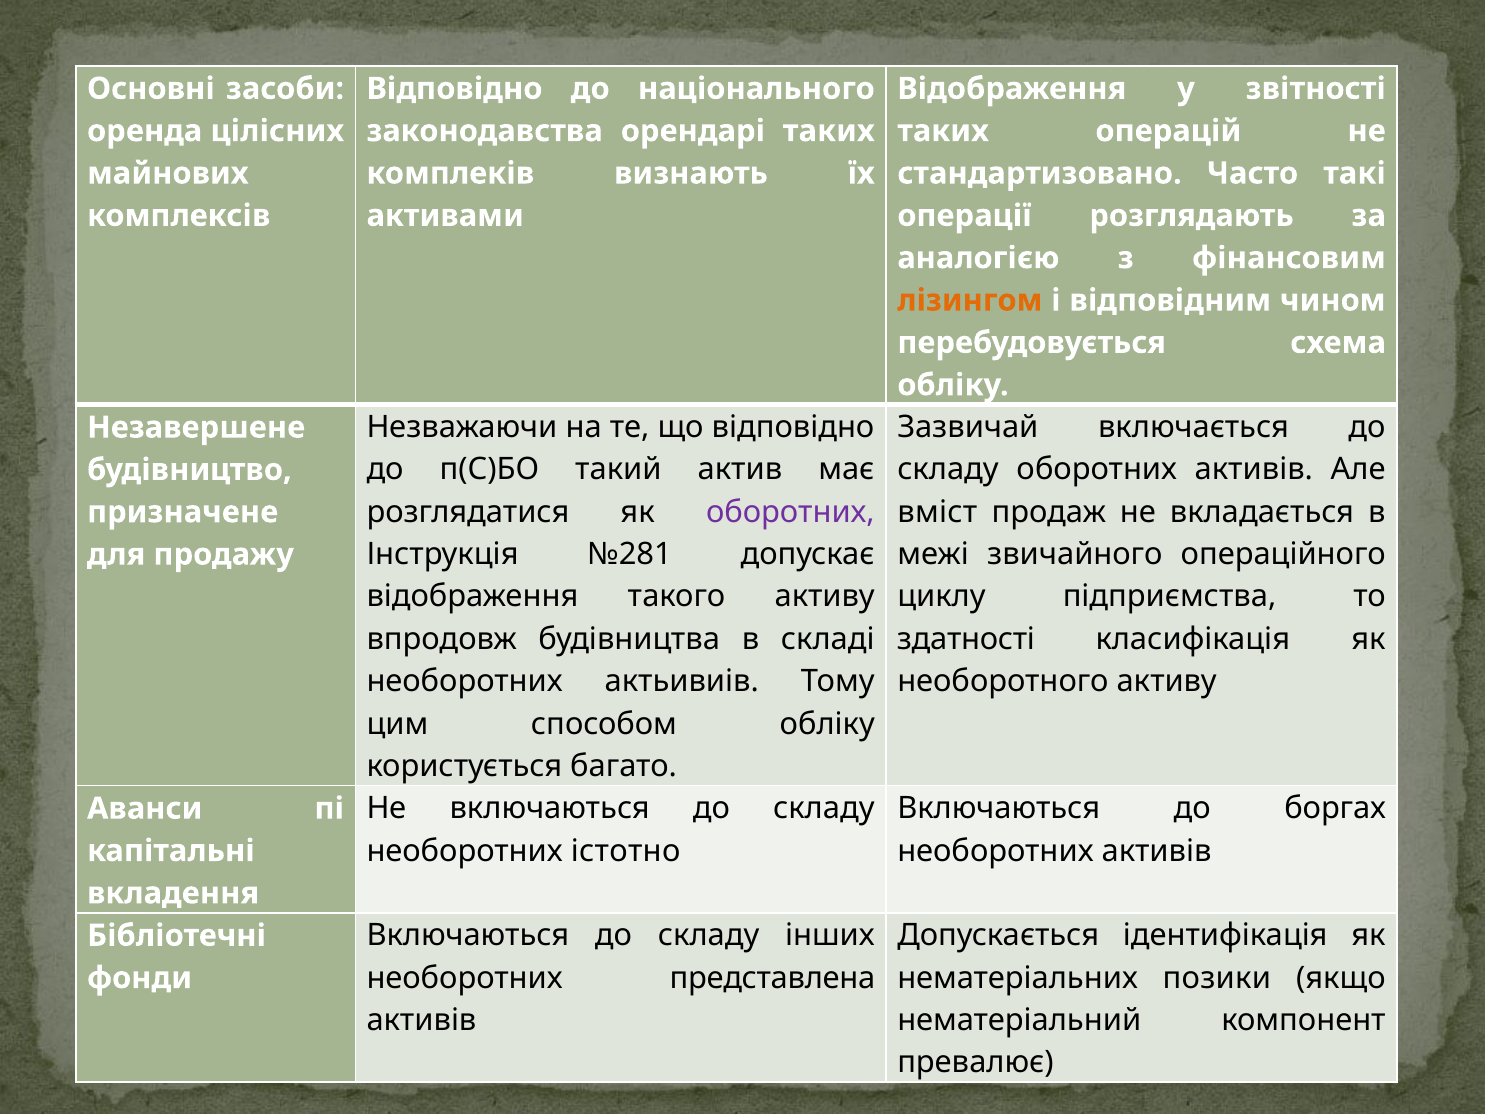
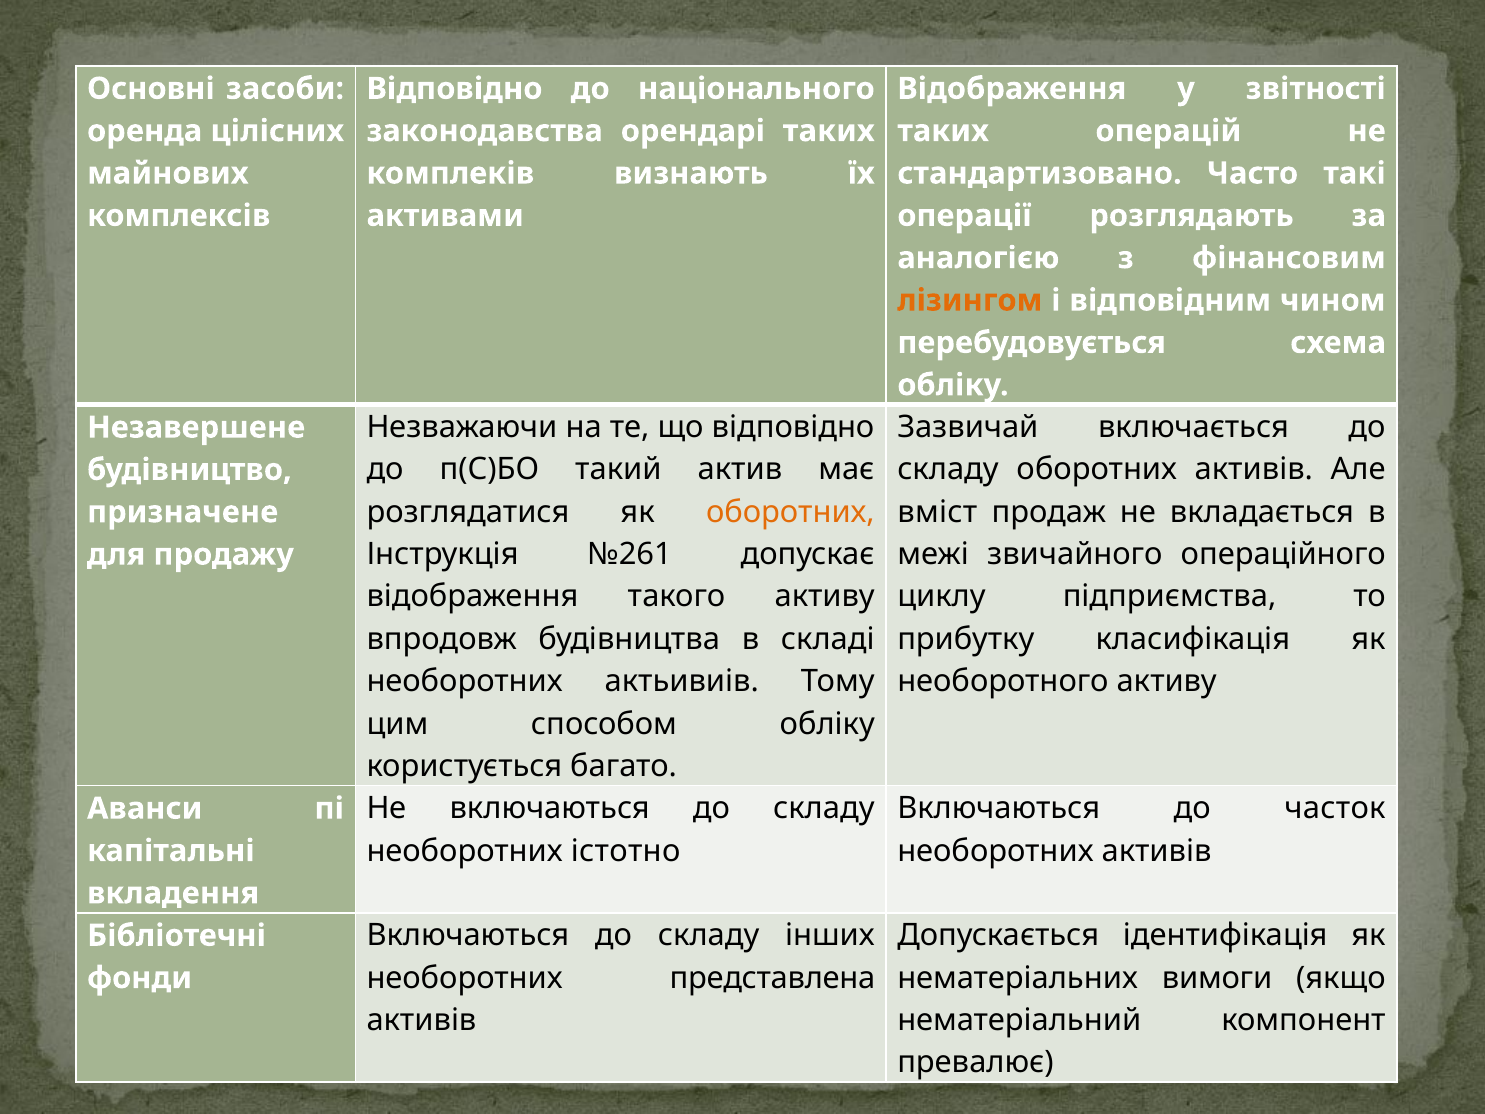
оборотних colour: purple -> orange (790, 512)
№281: №281 -> №261 (630, 554)
здатності: здатності -> прибутку (966, 639)
боргах: боргах -> часток (1335, 808)
позики: позики -> вимоги (1217, 978)
